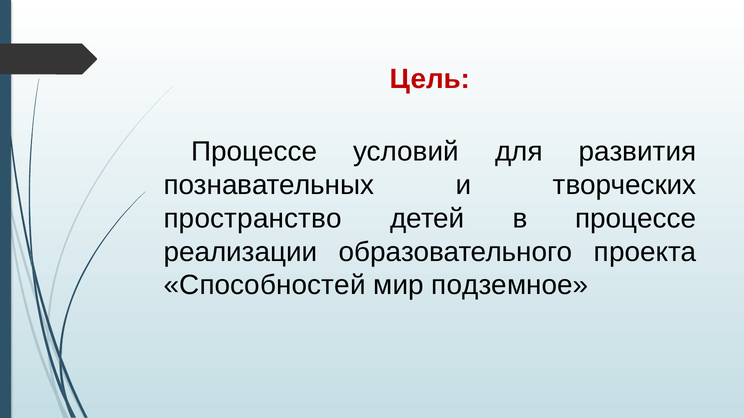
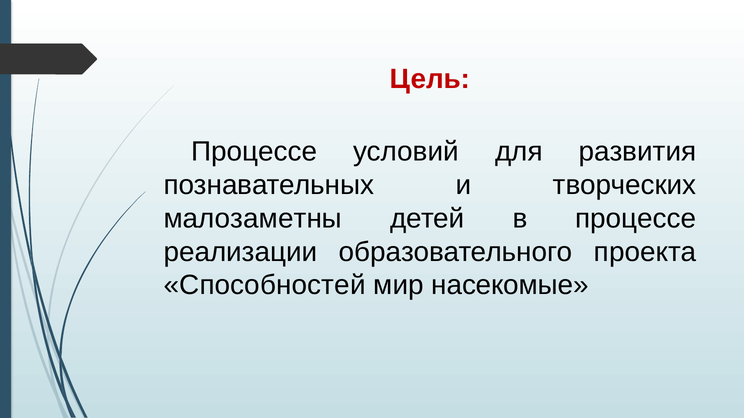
пространство: пространство -> малозаметны (253, 219)
подземное: подземное -> насекомые (510, 286)
